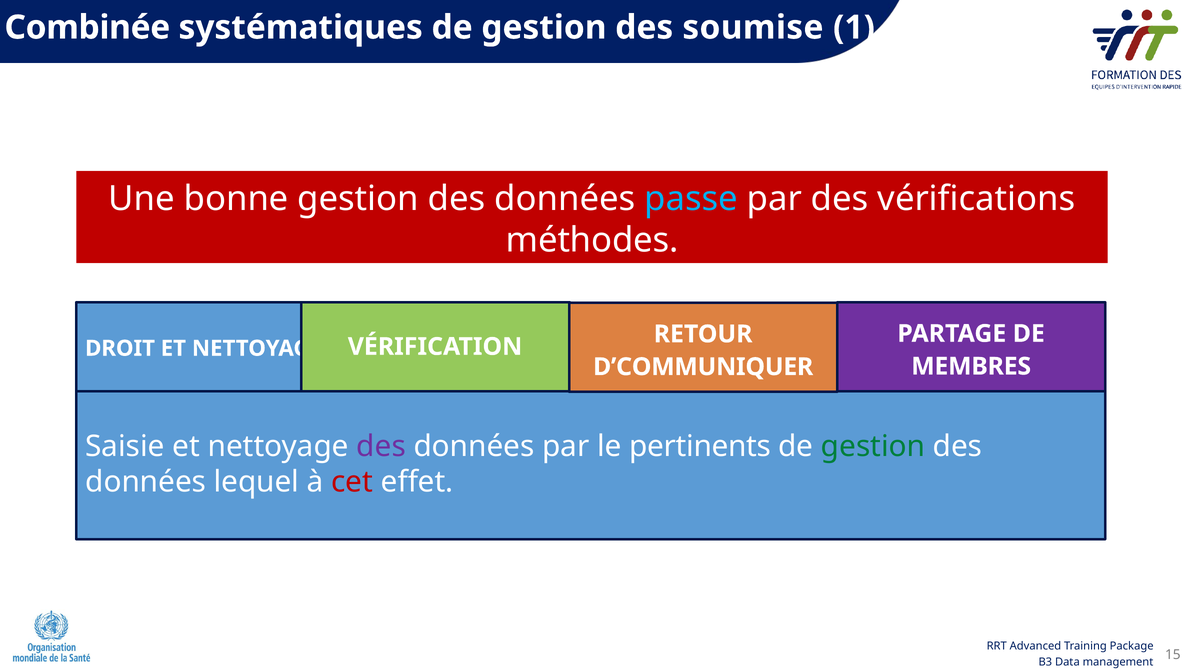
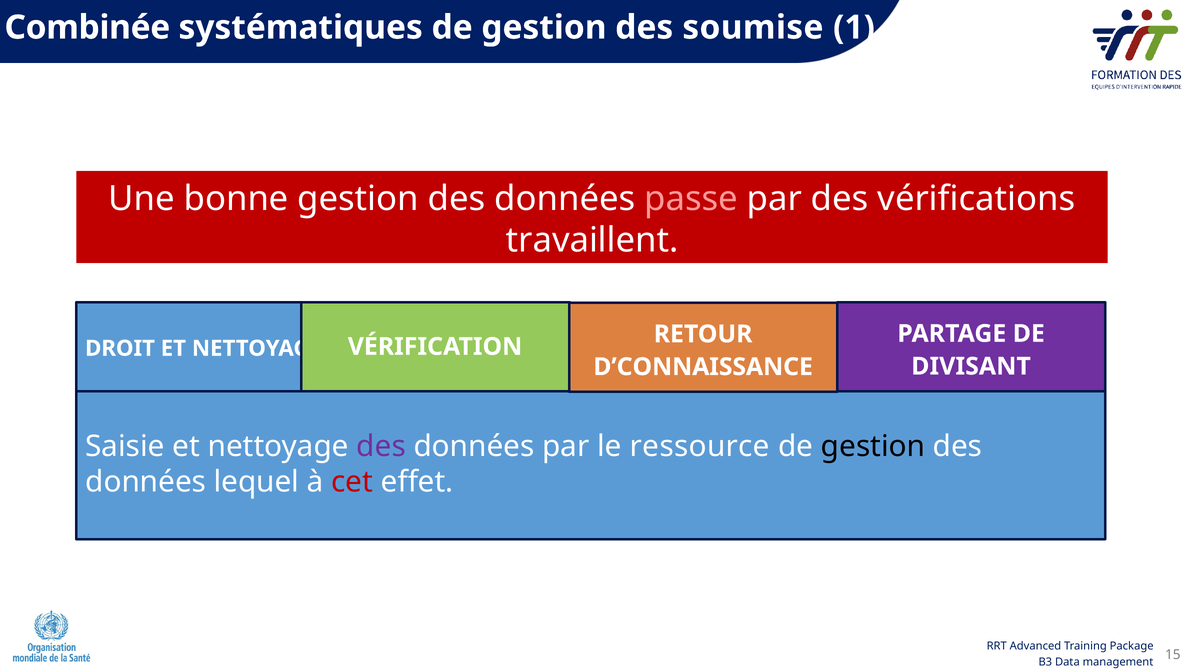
passe colour: light blue -> pink (691, 199)
méthodes: méthodes -> travaillent (592, 240)
MEMBRES: MEMBRES -> DIVISANT (971, 366)
D’COMMUNIQUER: D’COMMUNIQUER -> D’CONNAISSANCE (703, 367)
pertinents: pertinents -> ressource (700, 446)
gestion colour: green -> black (873, 446)
